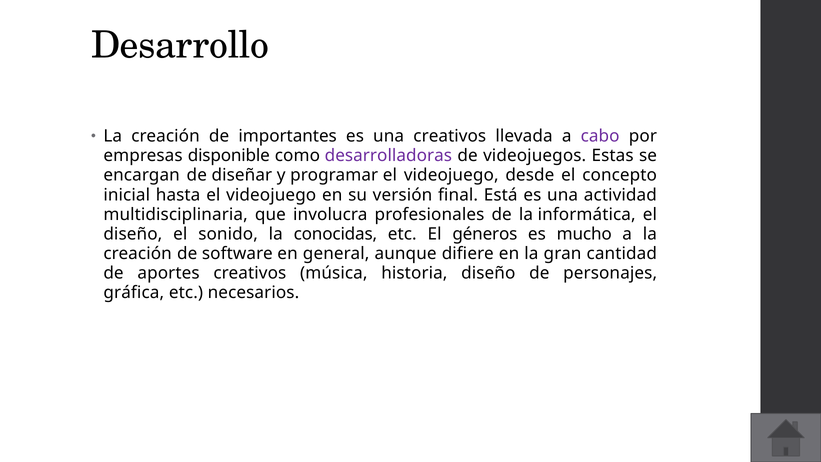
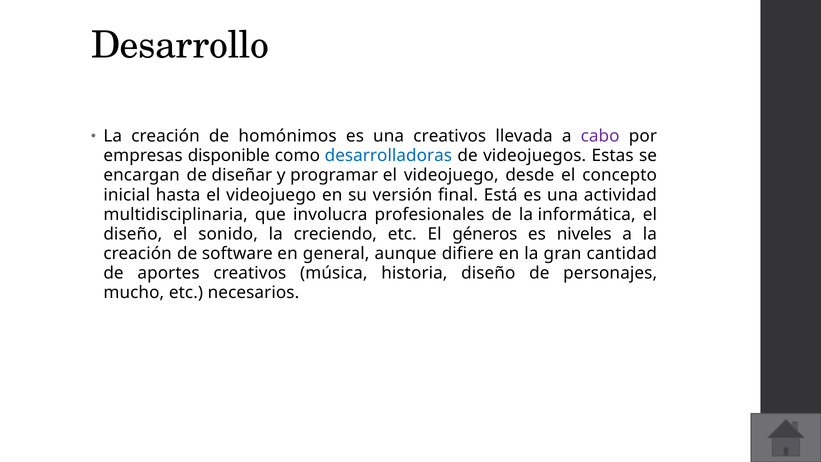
importantes: importantes -> homónimos (288, 136)
desarrolladoras colour: purple -> blue (388, 156)
conocidas: conocidas -> creciendo (335, 234)
mucho: mucho -> niveles (584, 234)
gráfica: gráfica -> mucho (134, 293)
